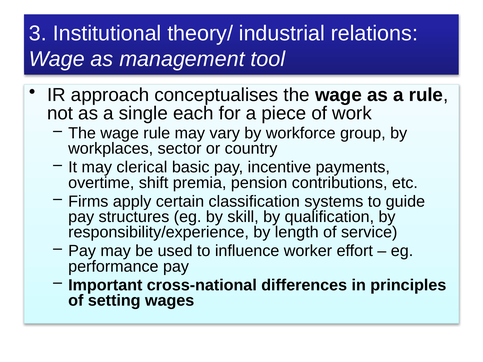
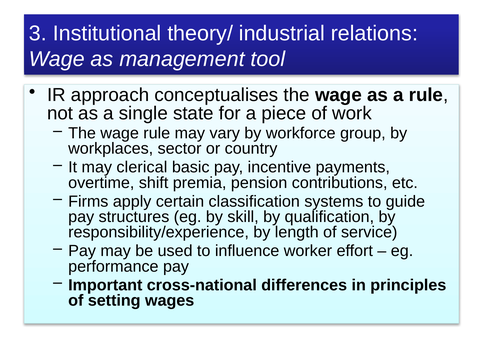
each: each -> state (193, 113)
